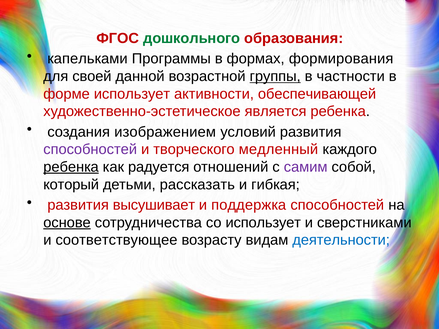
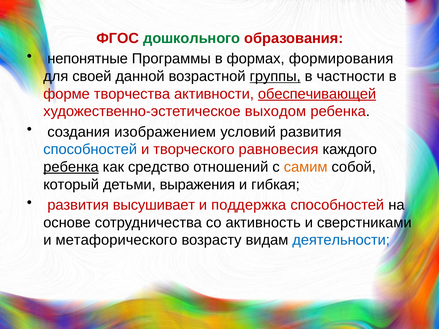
капельками: капельками -> непонятные (88, 59)
форме использует: использует -> творчества (132, 94)
обеспечивающей underline: none -> present (317, 94)
является: является -> выходом (275, 112)
способностей colour: purple -> blue (90, 150)
медленный: медленный -> равновесия (279, 150)
радуется: радуется -> средство (159, 167)
самим colour: purple -> orange (306, 167)
рассказать: рассказать -> выражения (197, 185)
основе underline: present -> none (67, 223)
со использует: использует -> активность (263, 223)
соответствующее: соответствующее -> метафорического (116, 240)
